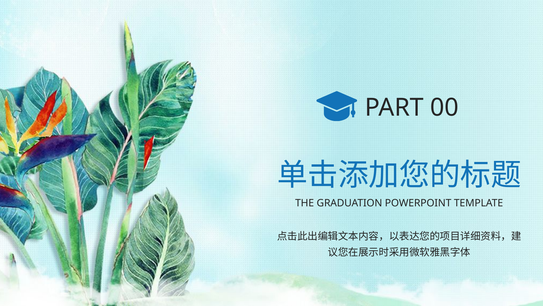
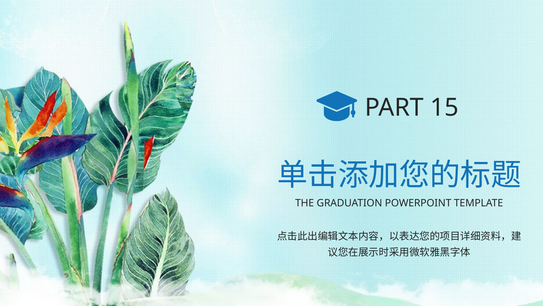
00: 00 -> 15 (444, 107)
